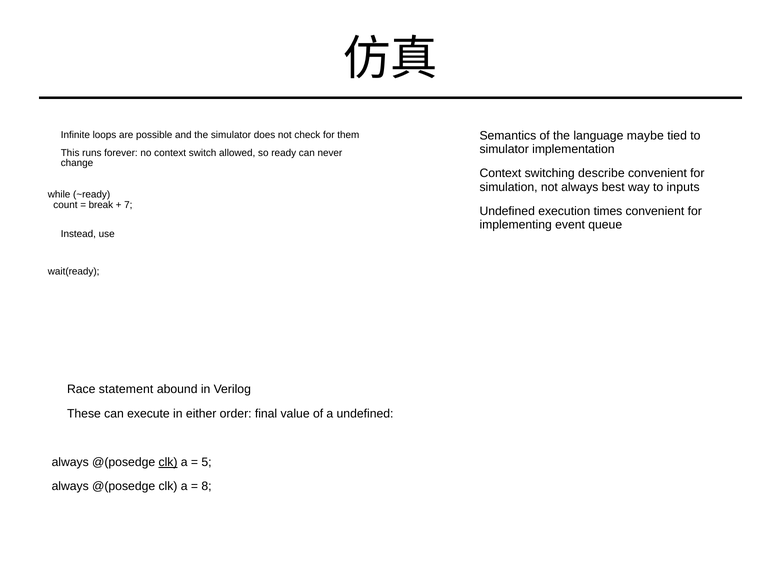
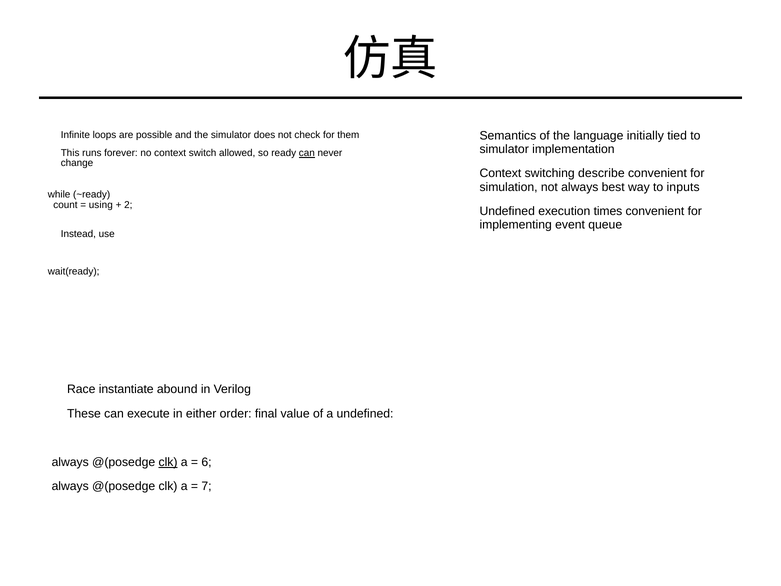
maybe: maybe -> initially (645, 135)
can underline: none -> present (307, 153)
break: break -> using (101, 205)
7: 7 -> 2 (128, 205)
statement: statement -> instantiate (126, 389)
5: 5 -> 6 (206, 462)
8: 8 -> 7 (206, 486)
